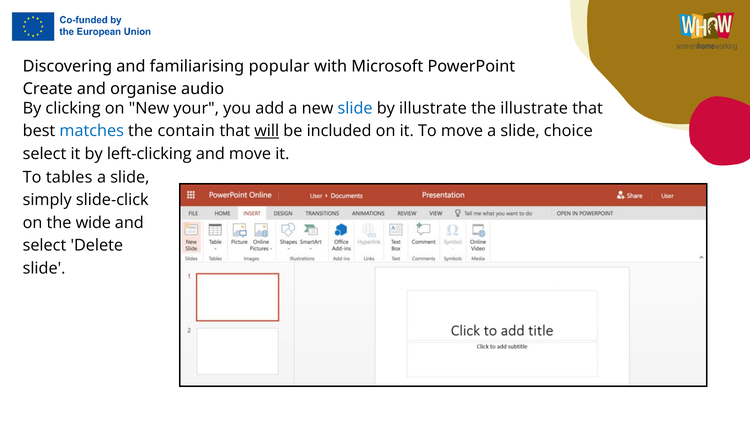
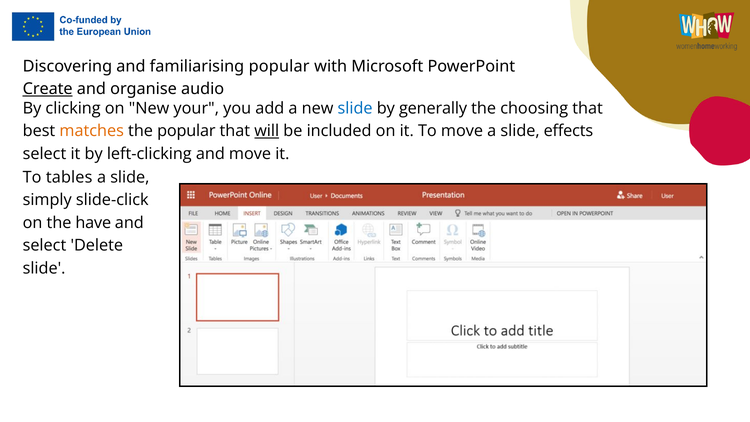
Create underline: none -> present (48, 89)
by illustrate: illustrate -> generally (433, 108)
the illustrate: illustrate -> choosing (534, 108)
matches colour: blue -> orange (92, 131)
the contain: contain -> popular (186, 131)
choice: choice -> effects (568, 131)
wide: wide -> have (93, 223)
